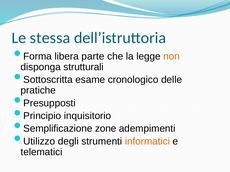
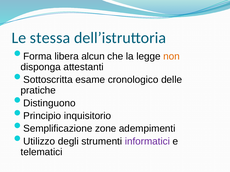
parte: parte -> alcun (93, 56)
strutturali: strutturali -> attestanti (84, 67)
Presupposti: Presupposti -> Distinguono (49, 103)
informatici colour: orange -> purple (147, 142)
